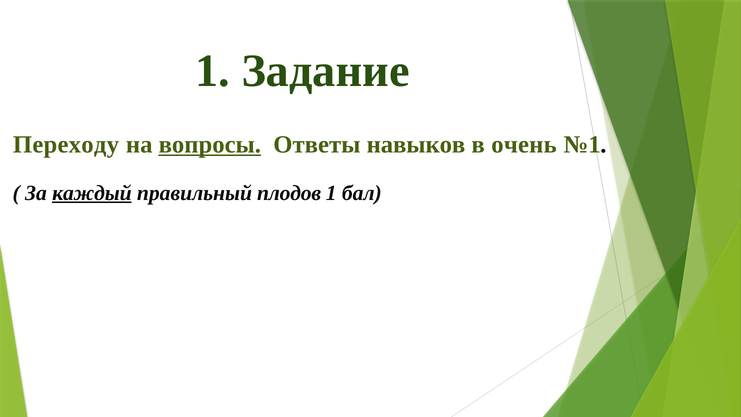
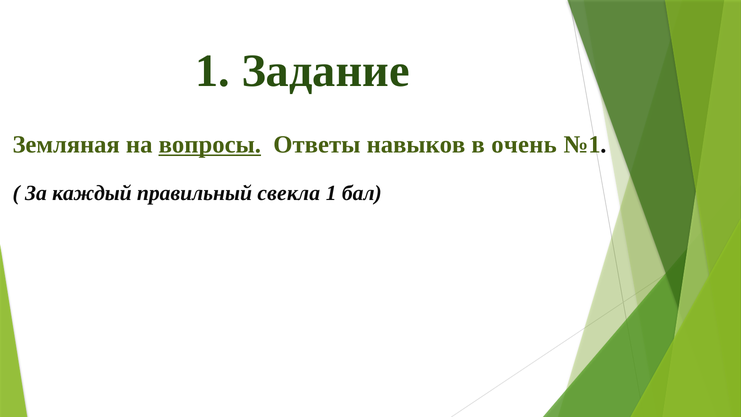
Переходу: Переходу -> Земляная (66, 145)
каждый underline: present -> none (92, 193)
плодов: плодов -> свекла (289, 193)
